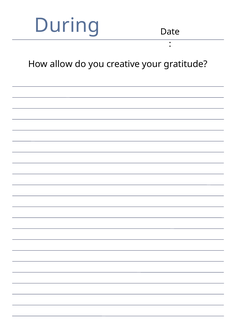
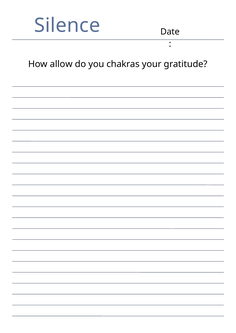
During: During -> Silence (67, 25)
creative: creative -> chakras (123, 64)
